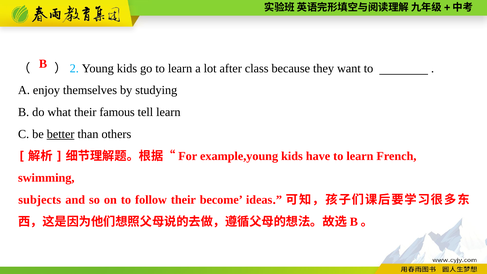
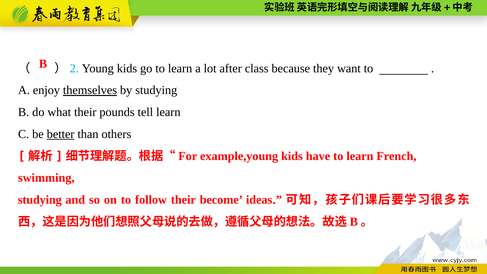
themselves underline: none -> present (90, 90)
famous: famous -> pounds (117, 112)
subjects: subjects -> studying (40, 200)
